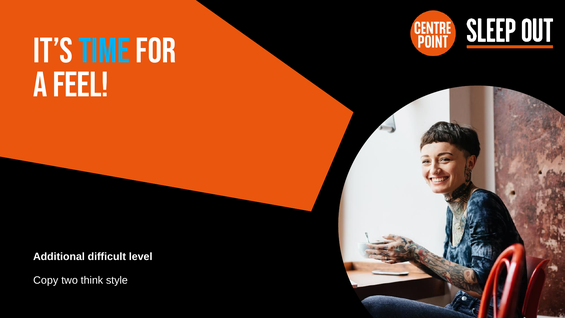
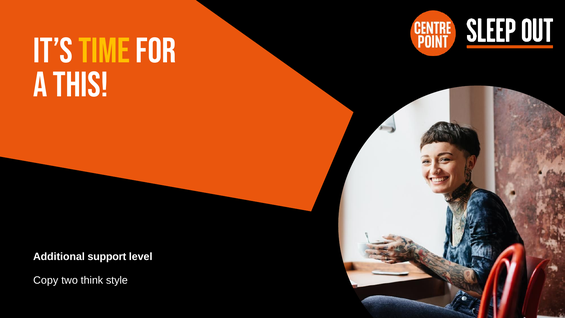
time colour: light blue -> yellow (104, 51)
feel: feel -> this (80, 85)
difficult: difficult -> support (107, 256)
